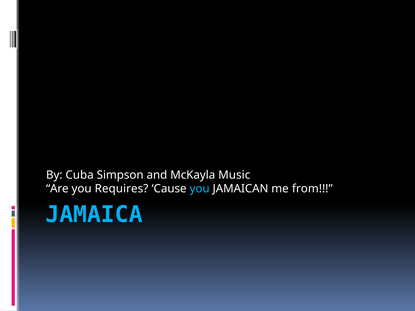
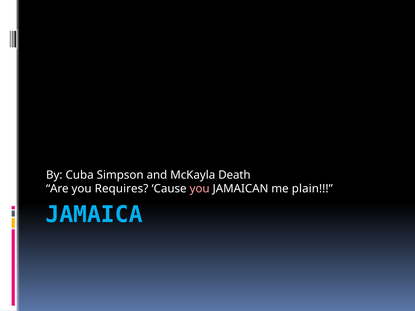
Music: Music -> Death (234, 175)
you colour: light blue -> pink (200, 189)
from: from -> plain (312, 189)
